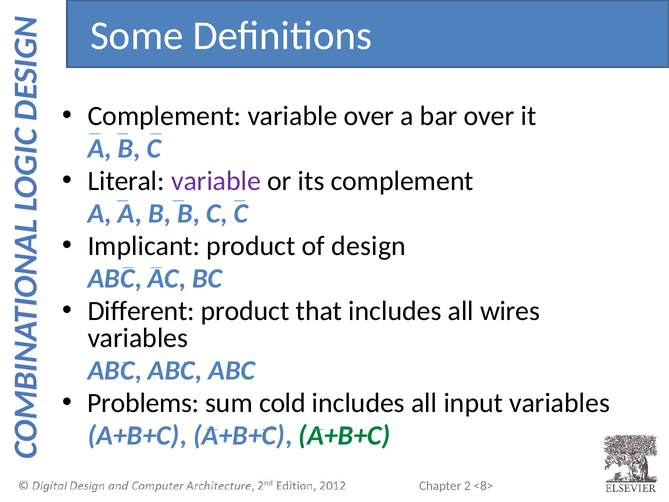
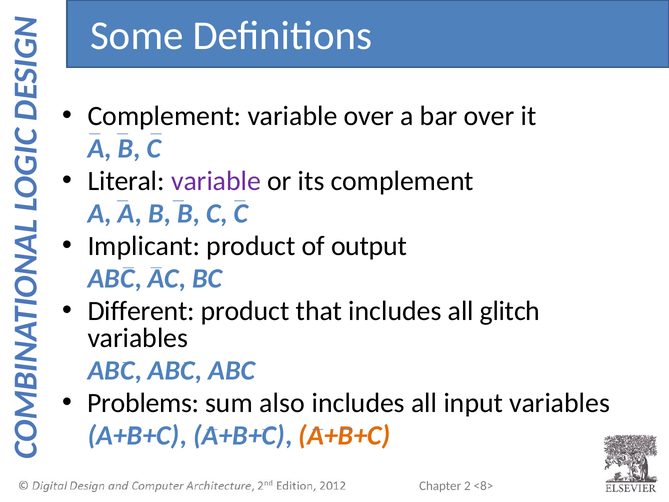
design: design -> output (369, 246)
wires: wires -> glitch (510, 311)
cold: cold -> also (282, 403)
A+B+C colour: green -> orange (344, 435)
